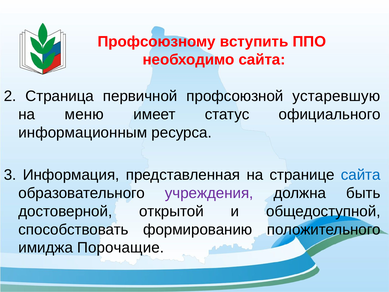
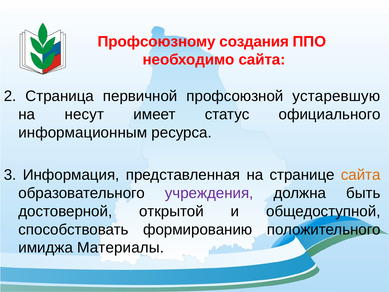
вступить: вступить -> создания (254, 42)
меню: меню -> несут (84, 114)
сайта colour: blue -> orange (361, 175)
Порочащие: Порочащие -> Материалы (121, 248)
